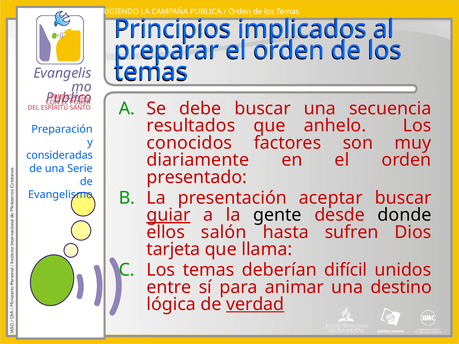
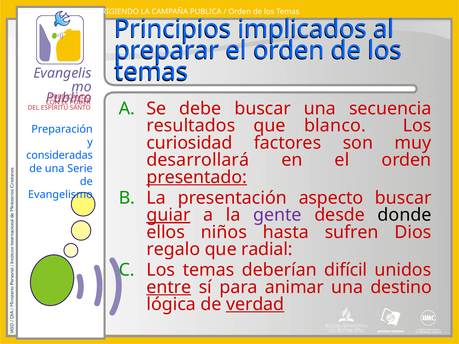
anhelo: anhelo -> blanco (335, 126)
conocidos: conocidos -> curiosidad (189, 143)
diariamente: diariamente -> desarrollará (198, 160)
presentado underline: none -> present (197, 177)
aceptar: aceptar -> aspecto (331, 198)
gente colour: black -> purple (277, 215)
salón: salón -> niños (224, 232)
tarjeta: tarjeta -> regalo (173, 249)
llama: llama -> radial (267, 249)
entre underline: none -> present (169, 287)
